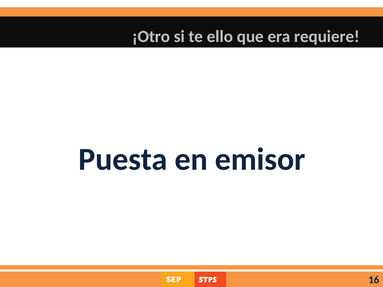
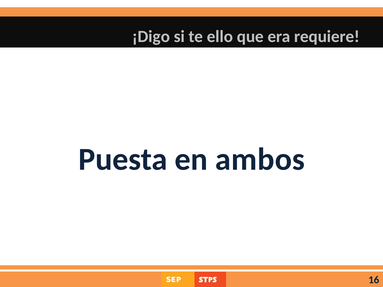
¡Otro: ¡Otro -> ¡Digo (151, 37)
emisor: emisor -> ambos (260, 160)
